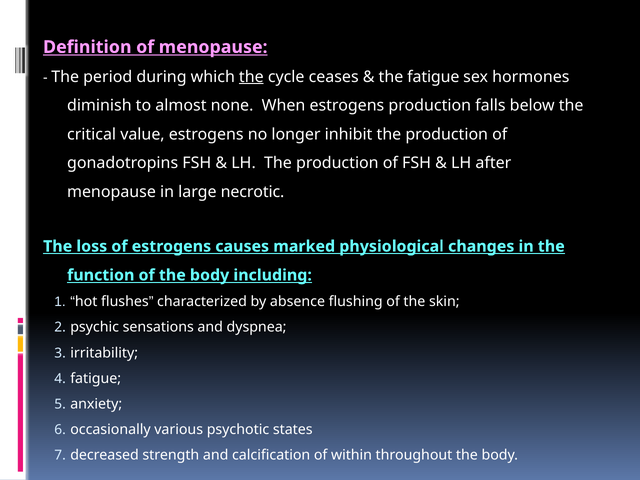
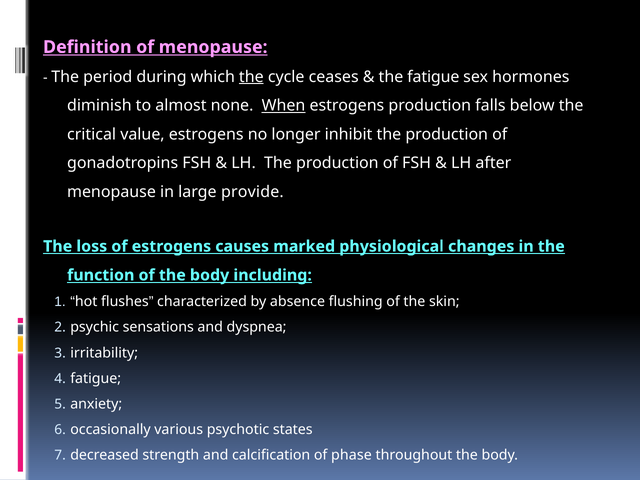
When underline: none -> present (284, 106)
necrotic: necrotic -> provide (252, 192)
within: within -> phase (351, 455)
